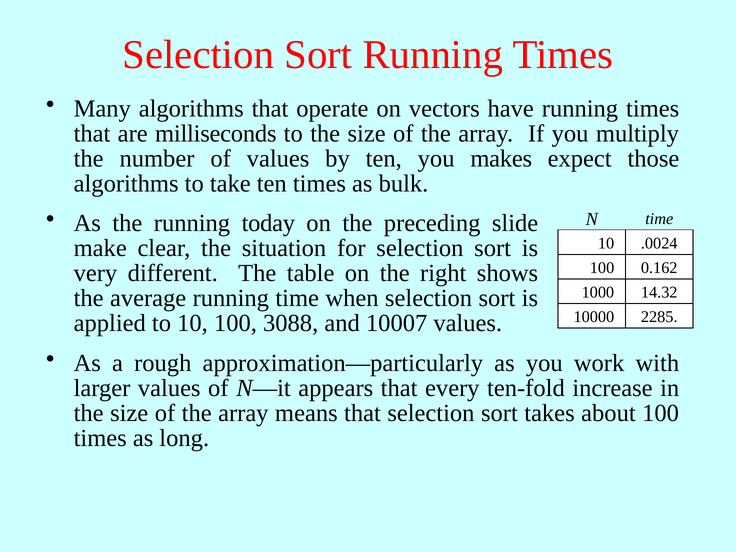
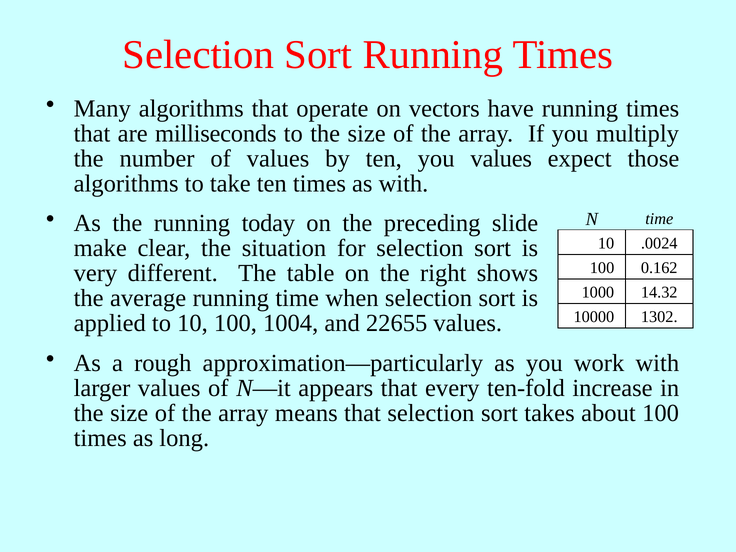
you makes: makes -> values (501, 159)
as bulk: bulk -> with (403, 184)
2285: 2285 -> 1302 (659, 317)
3088: 3088 -> 1004 (291, 323)
10007: 10007 -> 22655 (397, 323)
